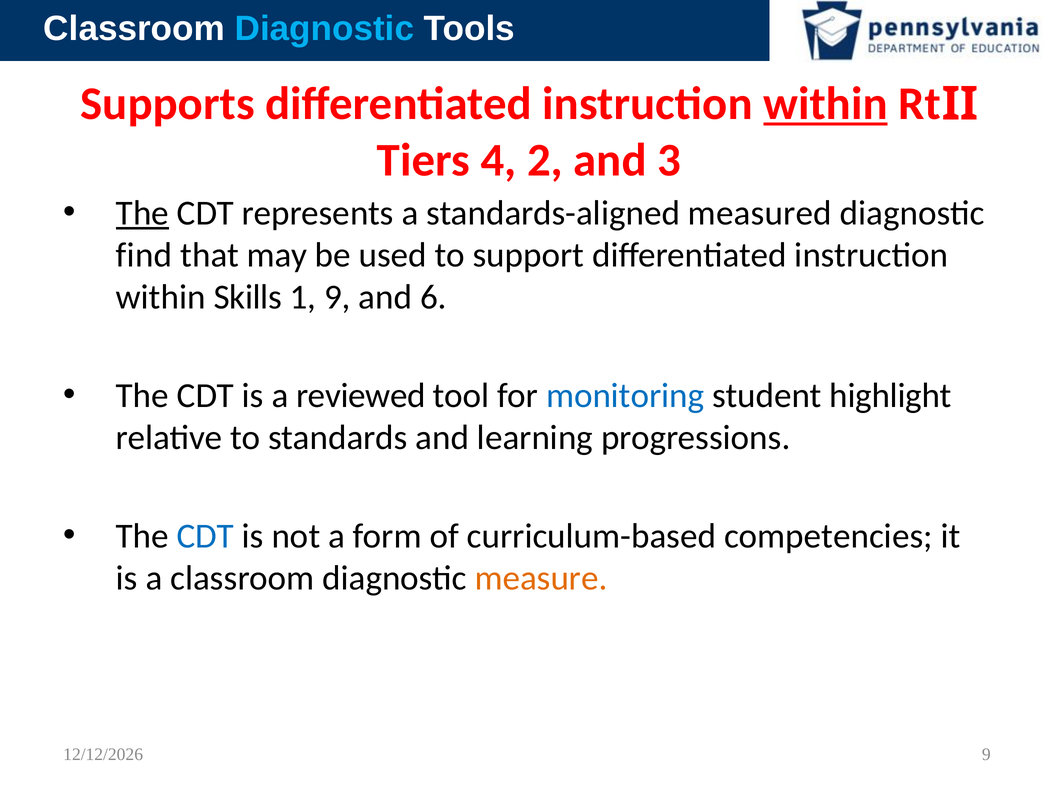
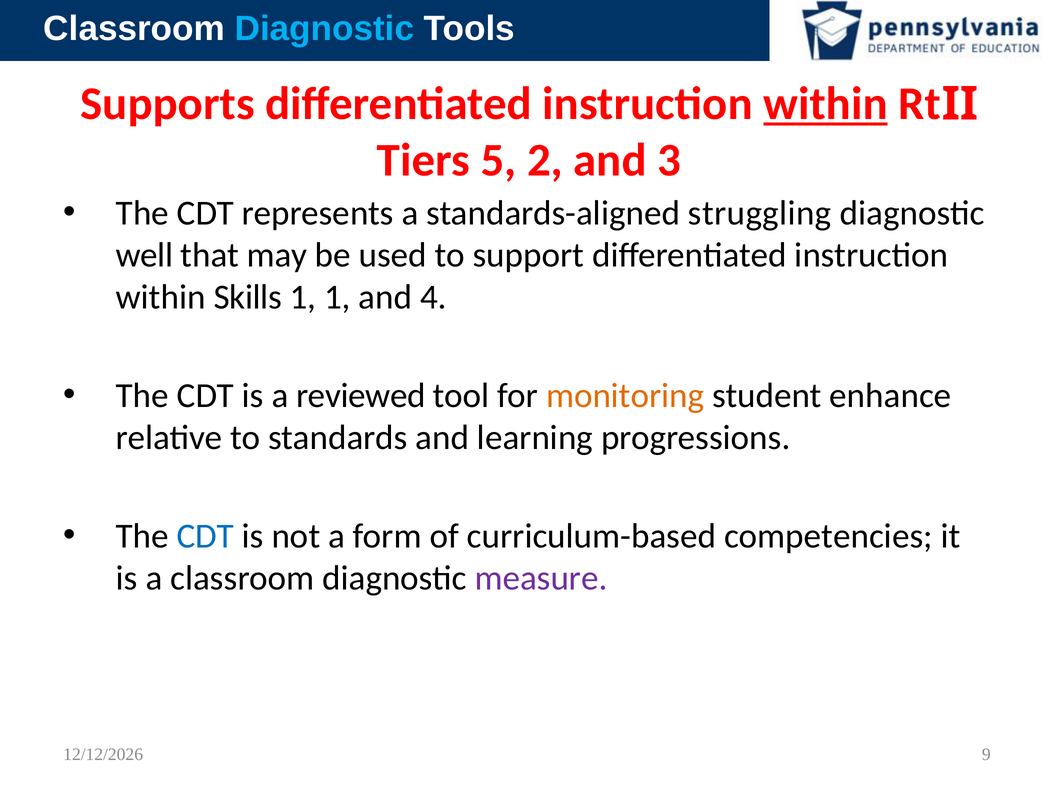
4: 4 -> 5 (498, 160)
The underline: present -> none (142, 213)
measured: measured -> struggling (760, 213)
find: find -> well (144, 255)
1 9: 9 -> 1 (337, 298)
6: 6 -> 4 (433, 298)
monitoring colour: blue -> orange (625, 396)
highlight: highlight -> enhance (890, 396)
measure colour: orange -> purple (541, 579)
